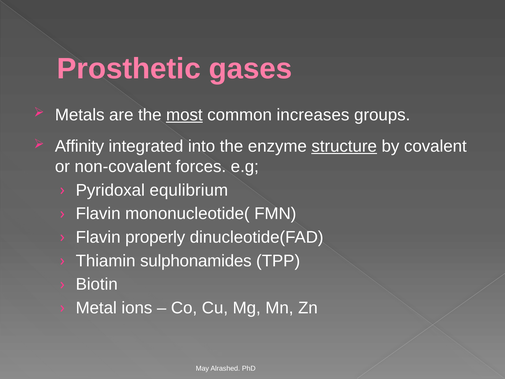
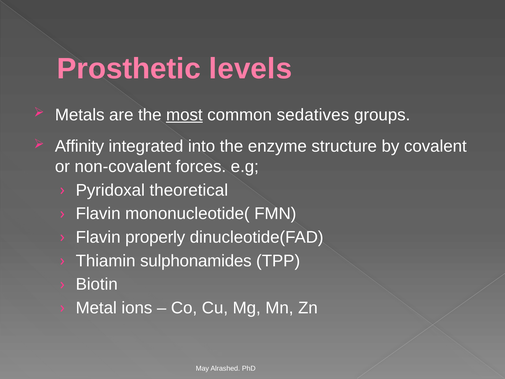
gases: gases -> levels (251, 69)
increases: increases -> sedatives (313, 115)
structure underline: present -> none (344, 146)
equlibrium: equlibrium -> theoretical (189, 190)
